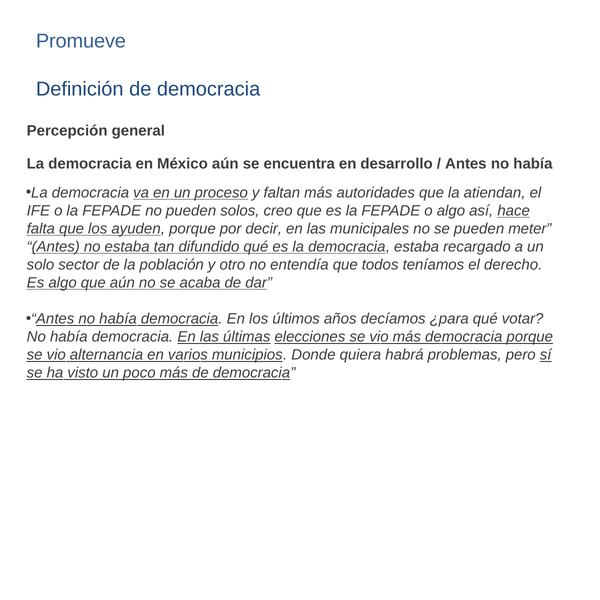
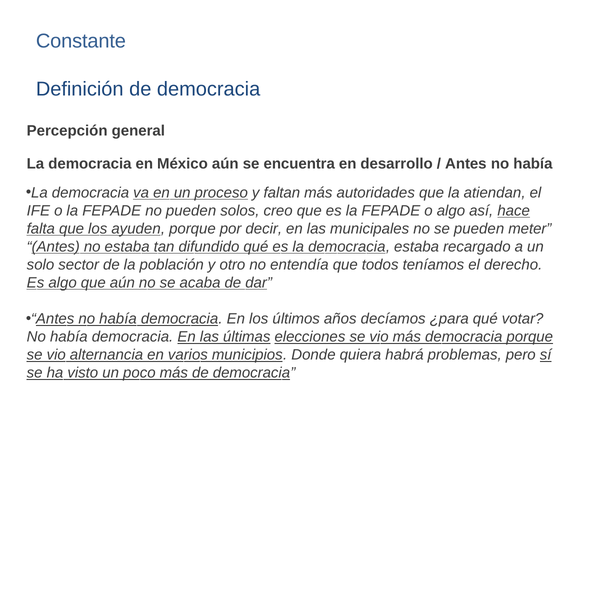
Promueve: Promueve -> Constante (81, 41)
